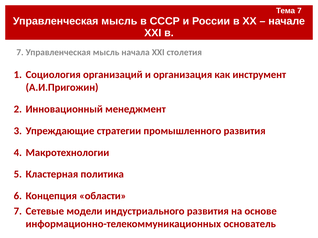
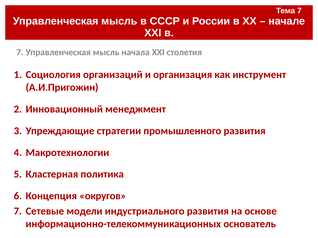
области: области -> округов (103, 196)
